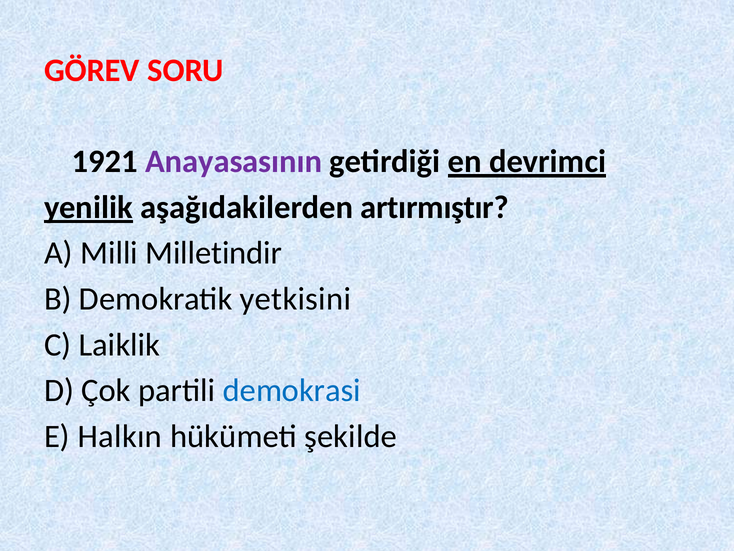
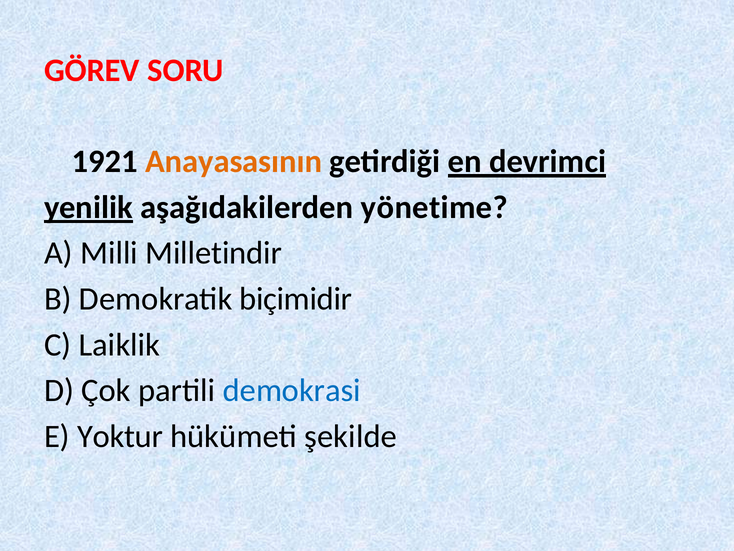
Anayasasının colour: purple -> orange (234, 162)
artırmıştır: artırmıştır -> yönetime (434, 207)
yetkisini: yetkisini -> biçimidir (296, 299)
Halkın: Halkın -> Yoktur (120, 436)
